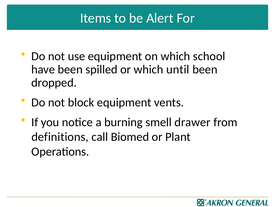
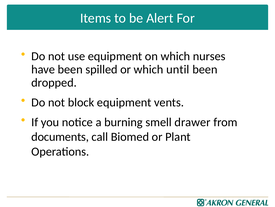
school: school -> nurses (209, 56)
definitions: definitions -> documents (60, 136)
